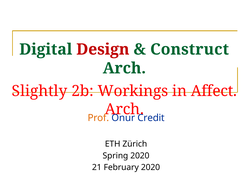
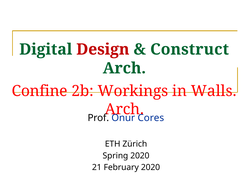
Slightly: Slightly -> Confine (40, 91)
Affect: Affect -> Walls (214, 91)
Prof colour: orange -> black (98, 118)
Credit: Credit -> Cores (151, 118)
